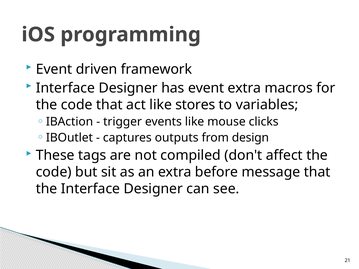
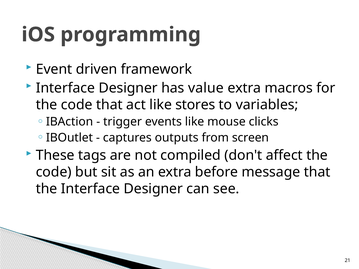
has event: event -> value (206, 88)
design: design -> screen (250, 138)
